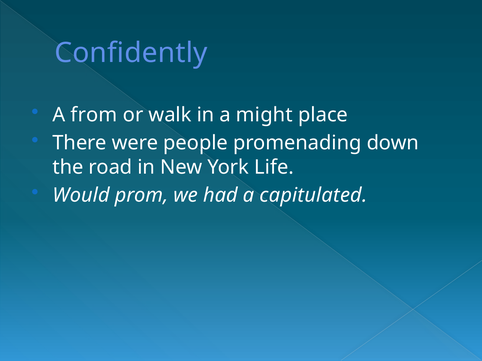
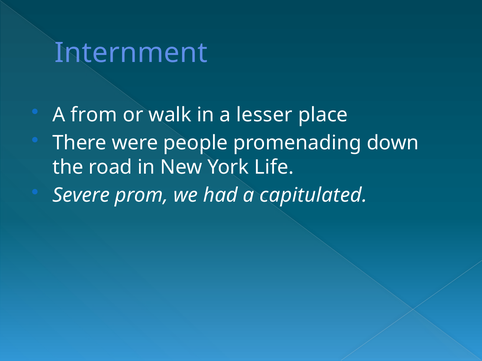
Confidently: Confidently -> Internment (131, 53)
might: might -> lesser (264, 115)
Would: Would -> Severe (81, 195)
